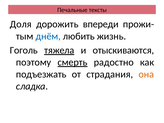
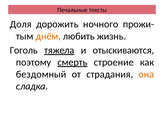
впереди: впереди -> ночного (101, 24)
днём colour: blue -> orange (48, 36)
радостно: радостно -> строение (114, 62)
подъезжать: подъезжать -> бездомный (41, 74)
